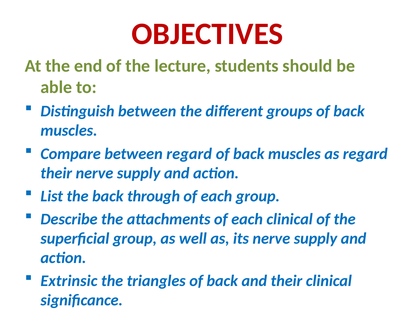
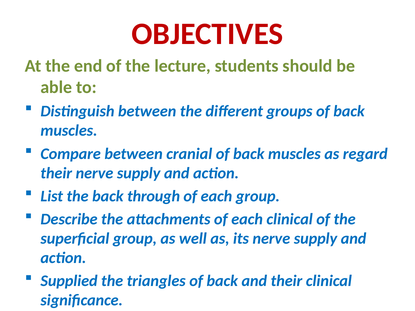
between regard: regard -> cranial (189, 154)
Extrinsic: Extrinsic -> Supplied (69, 281)
